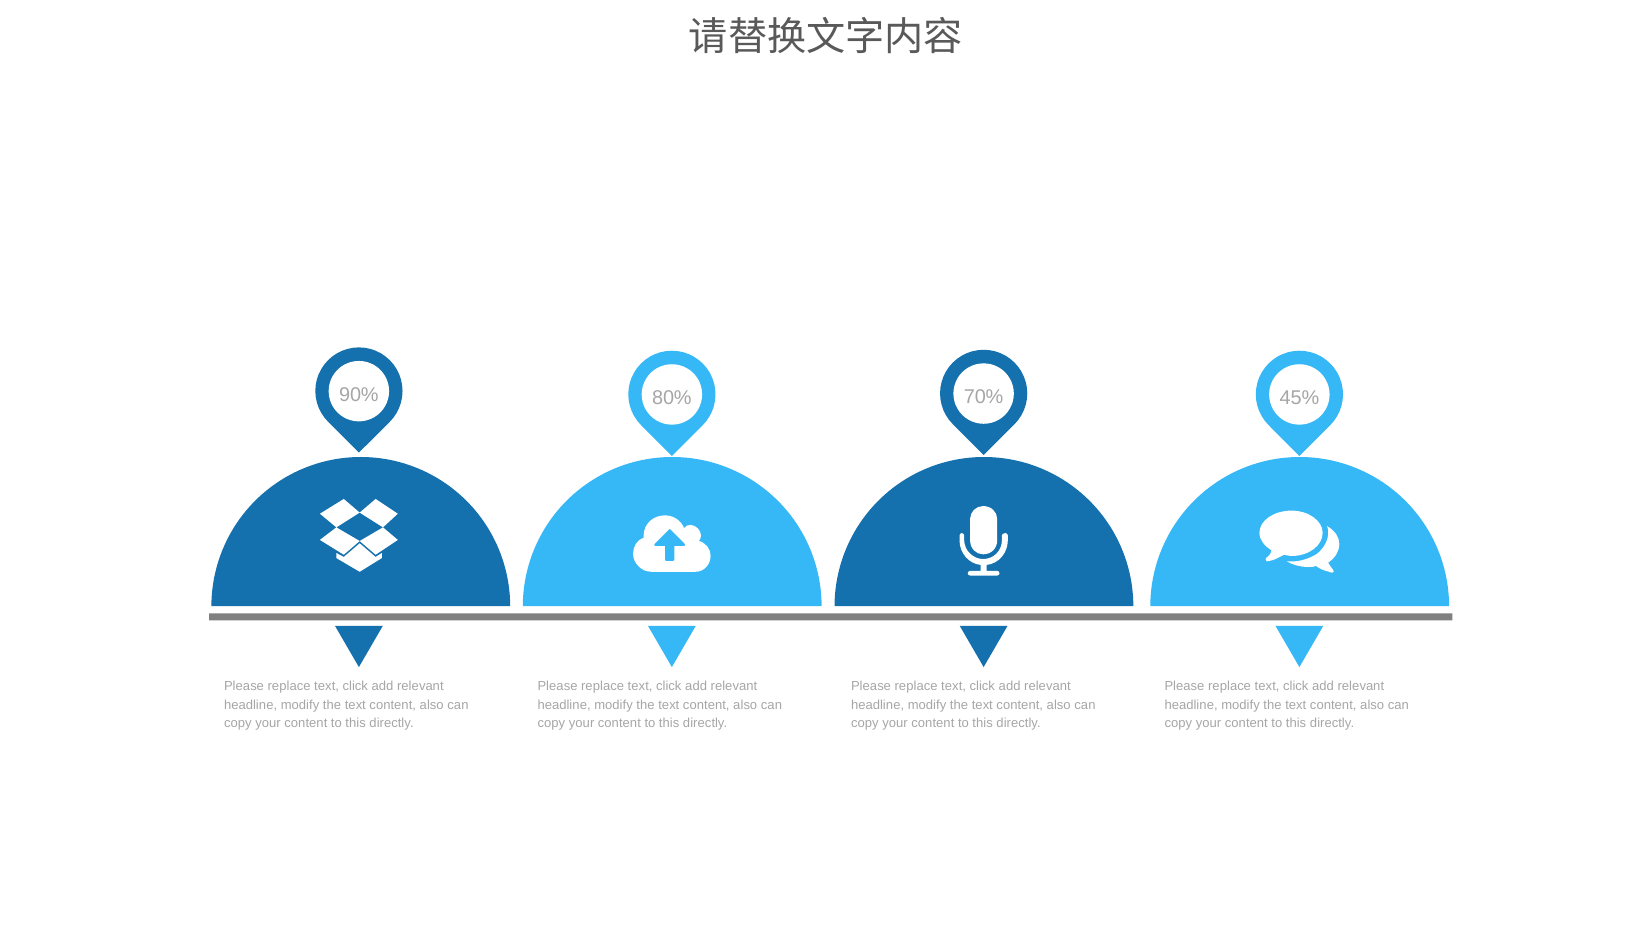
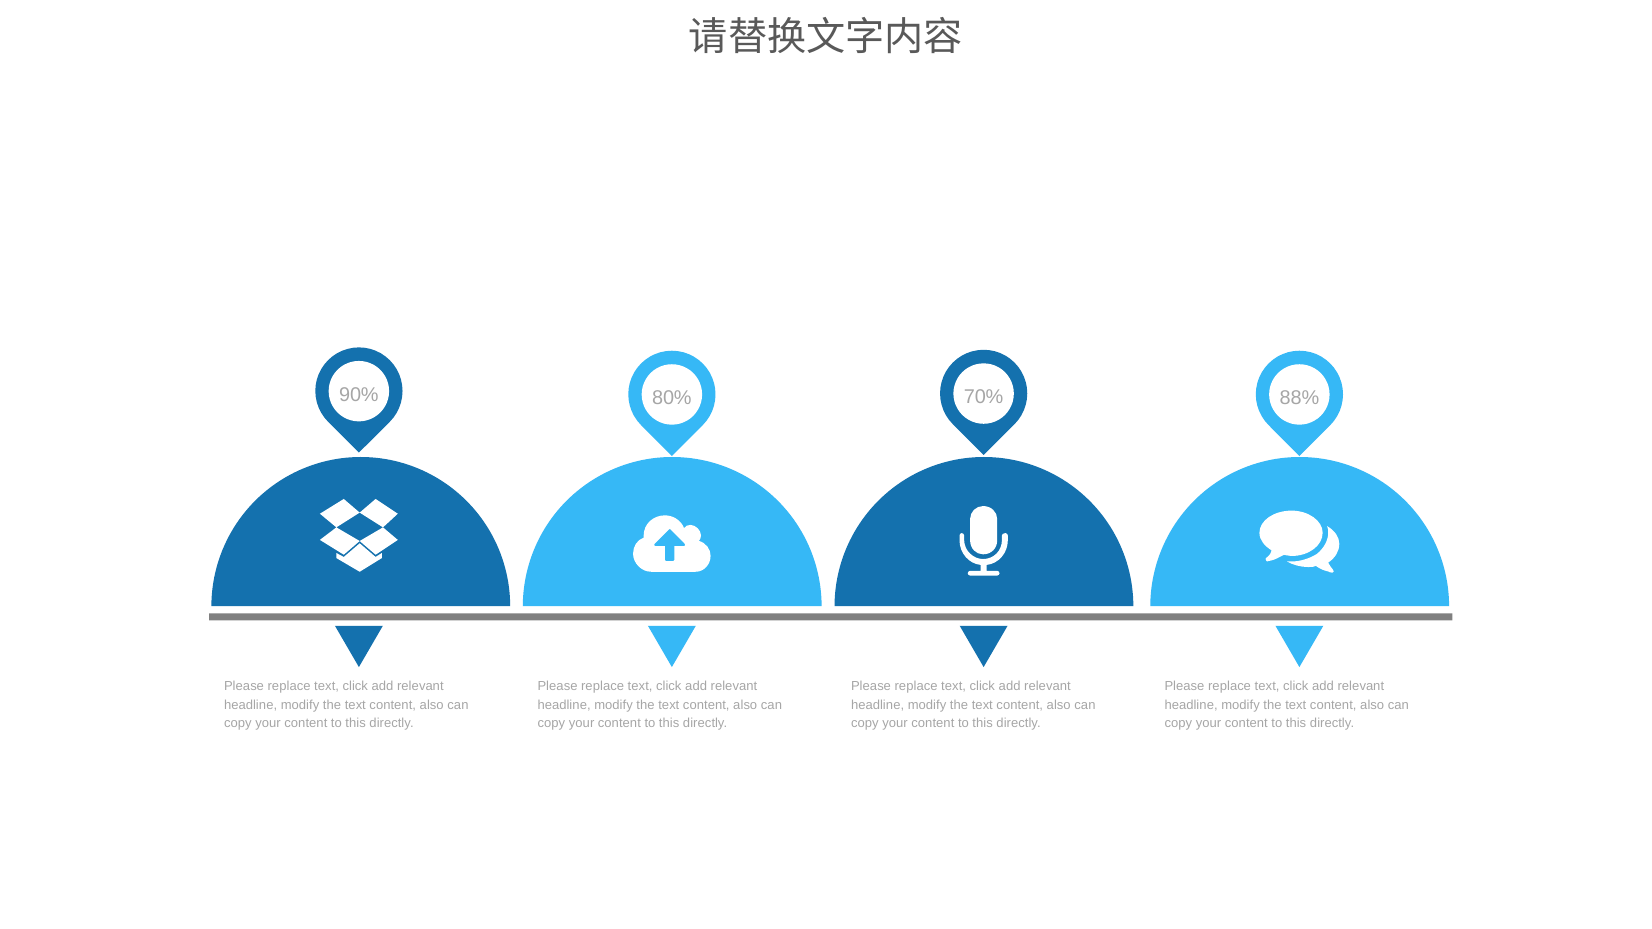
45%: 45% -> 88% (1299, 398)
